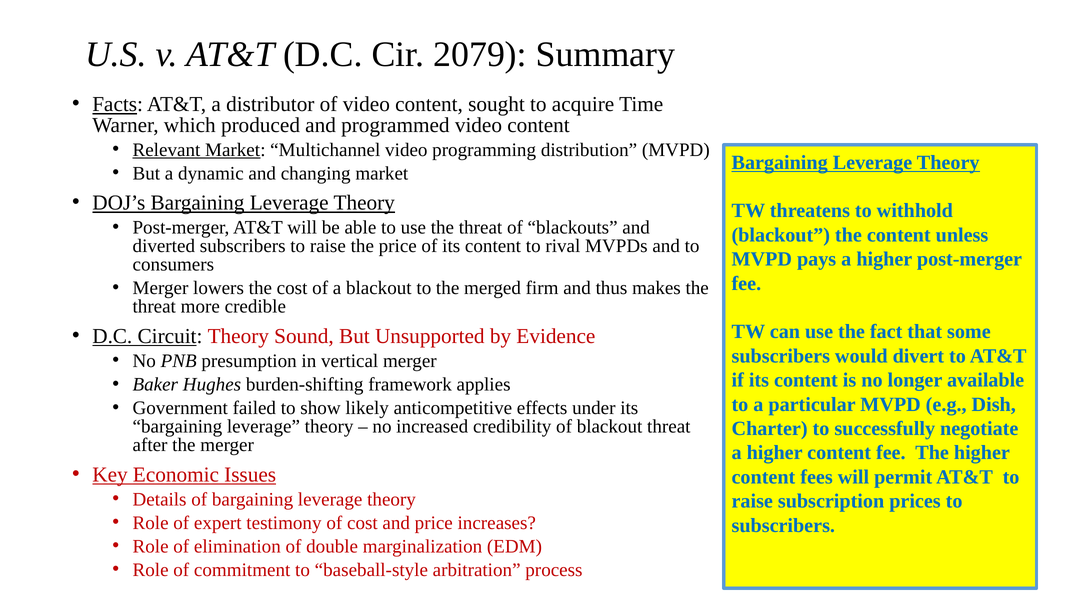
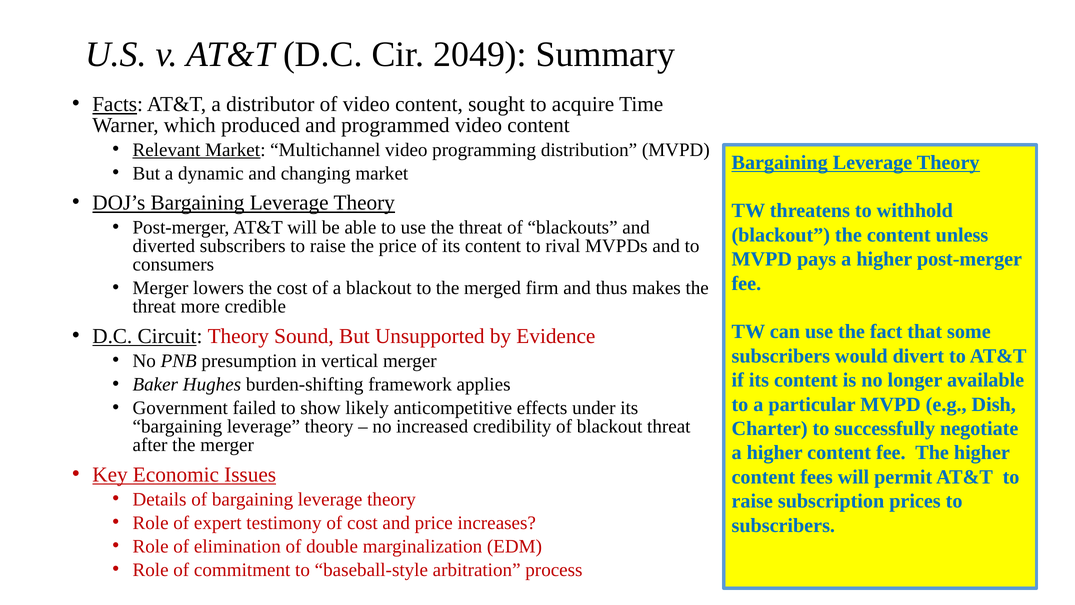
2079: 2079 -> 2049 (480, 54)
